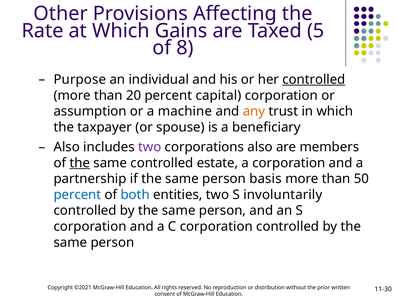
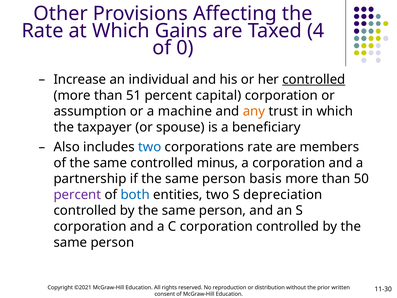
5: 5 -> 4 (316, 31)
8: 8 -> 0 (185, 48)
Purpose: Purpose -> Increase (80, 79)
20: 20 -> 51 (134, 95)
two colour: purple -> blue (150, 147)
corporations also: also -> rate (260, 147)
the underline: present -> none (80, 163)
estate: estate -> minus (217, 163)
percent colour: blue -> purple (77, 195)
involuntarily: involuntarily -> depreciation (283, 195)
